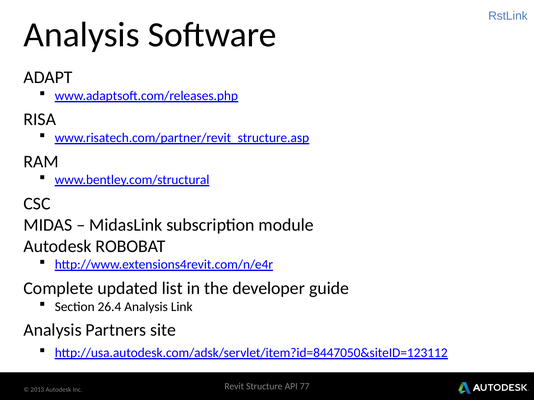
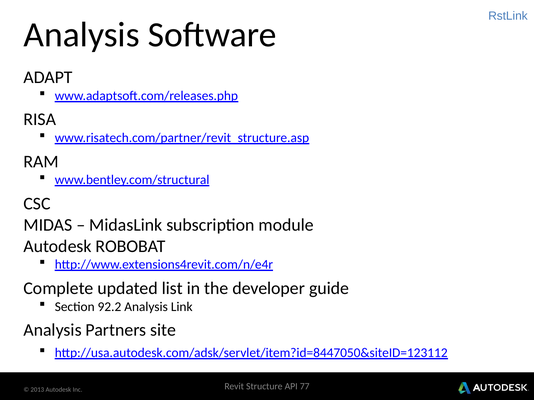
26.4: 26.4 -> 92.2 (109, 307)
